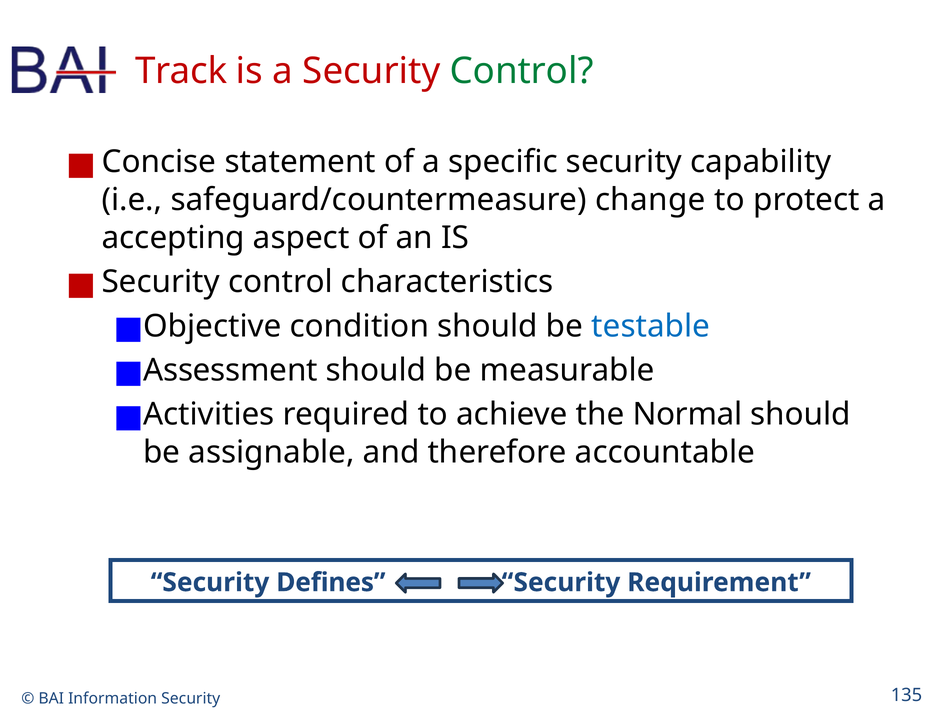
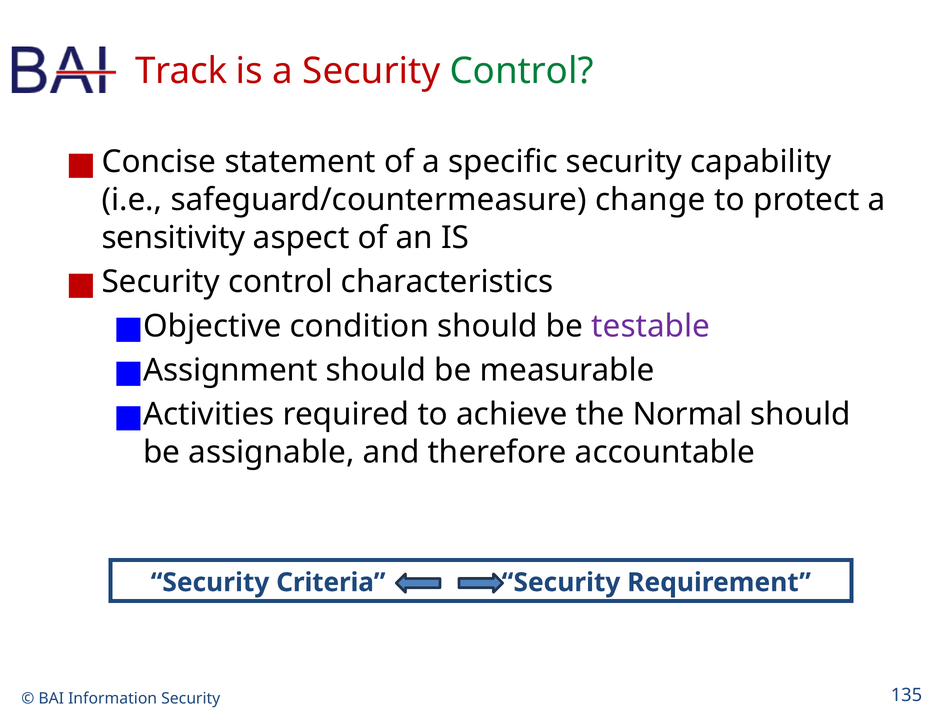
accepting: accepting -> sensitivity (173, 238)
testable colour: blue -> purple (651, 326)
Assessment: Assessment -> Assignment (230, 370)
Defines: Defines -> Criteria (331, 582)
